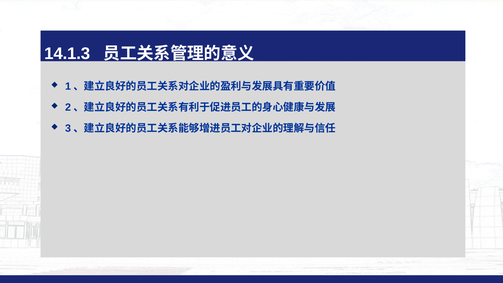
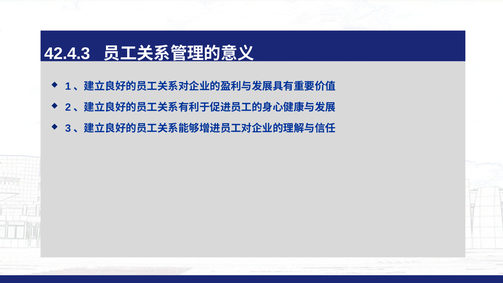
14.1.3: 14.1.3 -> 42.4.3 (67, 54)
